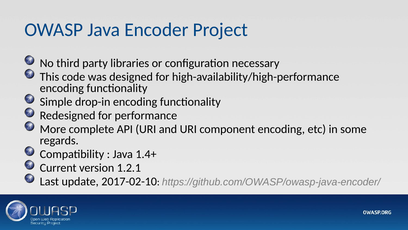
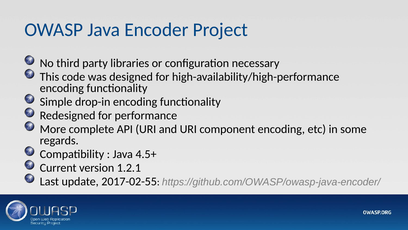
1.4+: 1.4+ -> 4.5+ (146, 154)
2017-02-10: 2017-02-10 -> 2017-02-55 (129, 181)
